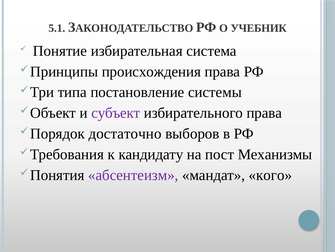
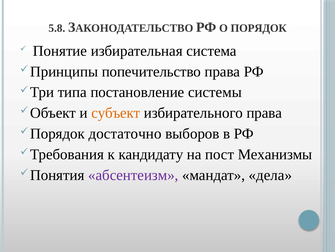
5.1: 5.1 -> 5.8 (57, 28)
О УЧЕБНИК: УЧЕБНИК -> ПОРЯДОК (259, 28)
происхождения: происхождения -> попечительство (151, 71)
субъект colour: purple -> orange (116, 113)
кого: кого -> дела (270, 175)
